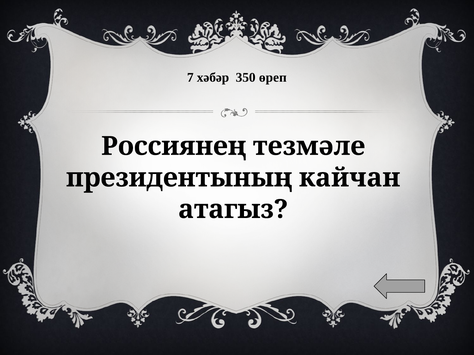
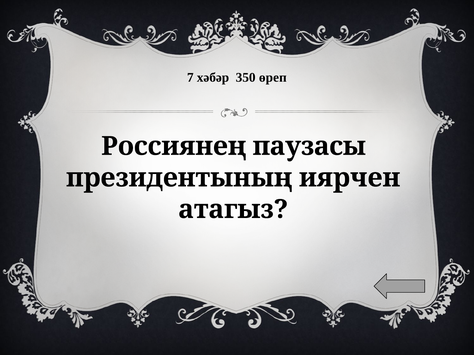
тезмәле: тезмәле -> паузасы (309, 146)
кайчан: кайчан -> иярчен (350, 178)
